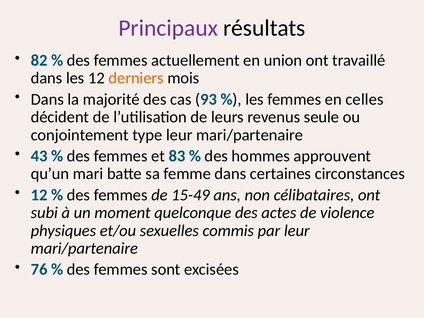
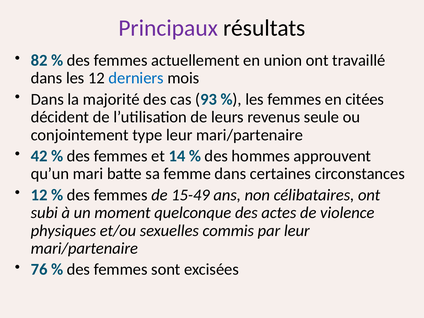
derniers colour: orange -> blue (136, 78)
celles: celles -> citées (365, 99)
43: 43 -> 42 (39, 156)
83: 83 -> 14 (177, 156)
